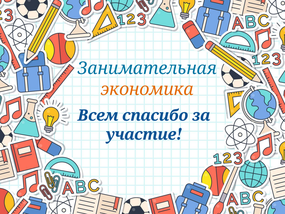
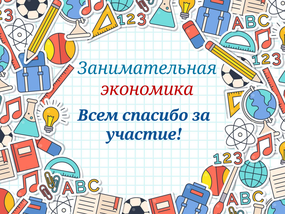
экономика colour: orange -> red (147, 89)
